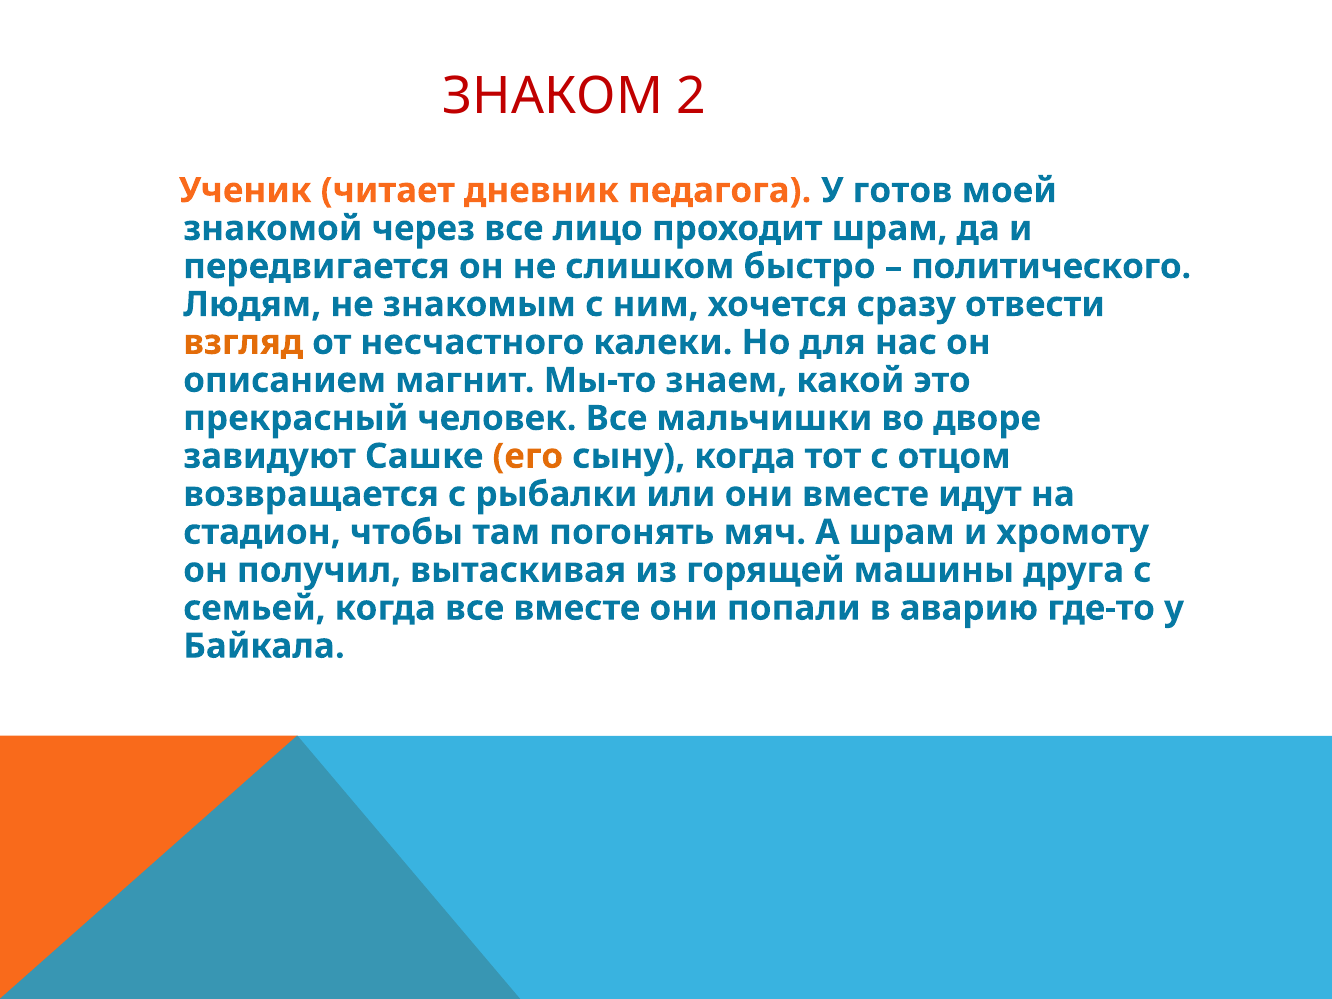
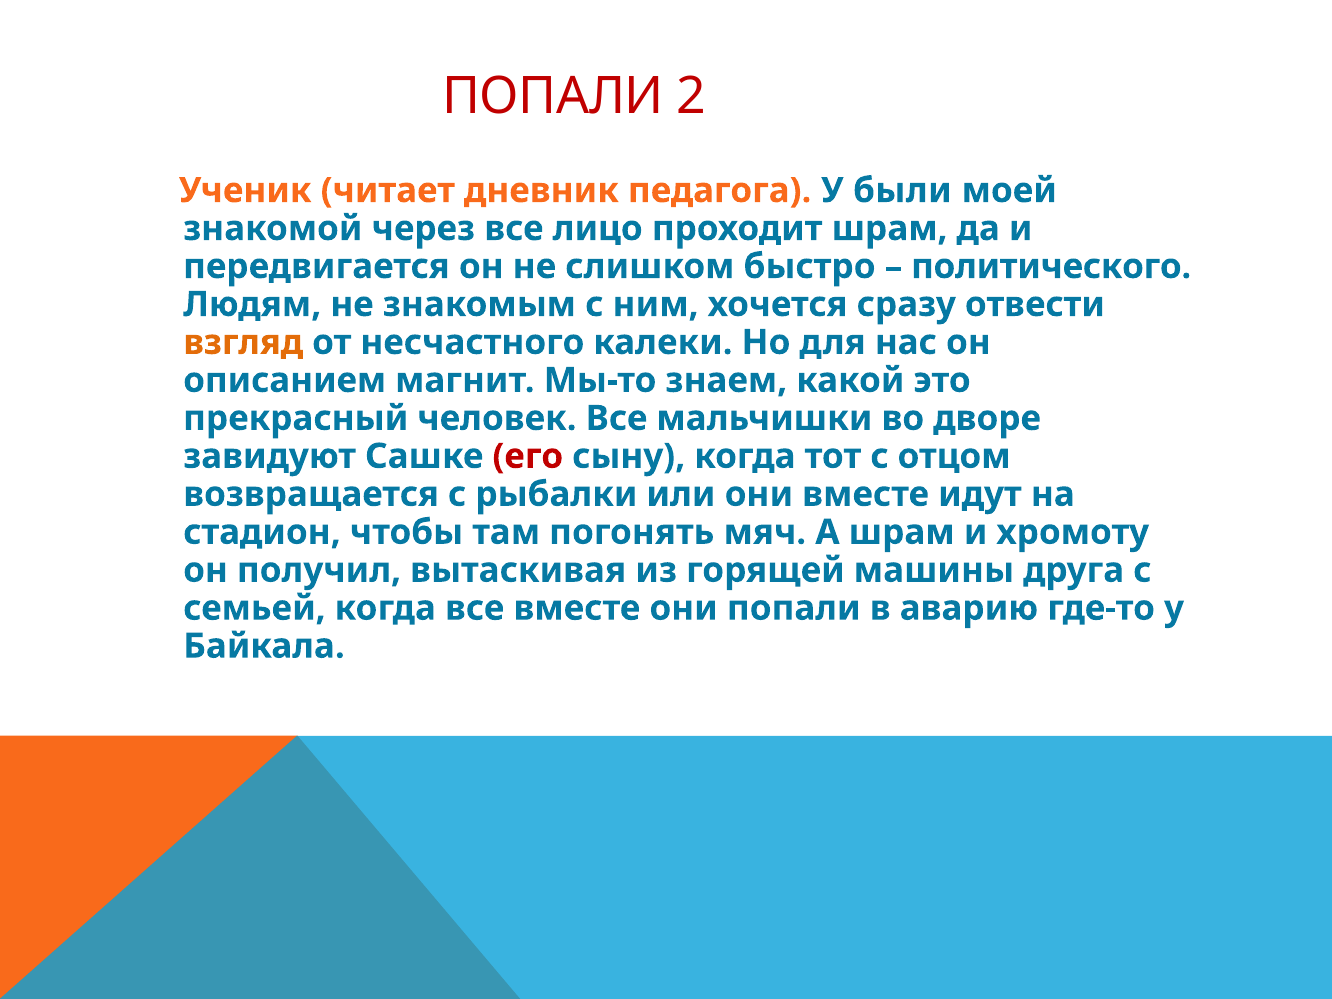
ЗНАКОМ: ЗНАКОМ -> ПОПАЛИ (553, 97)
готов: готов -> были (902, 191)
его colour: orange -> red (528, 456)
